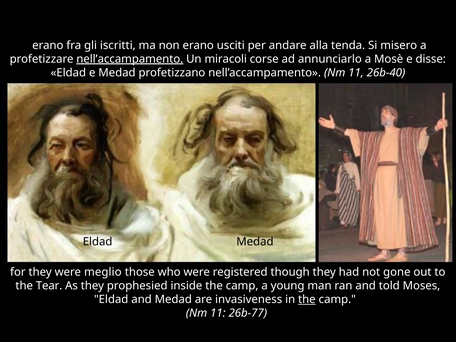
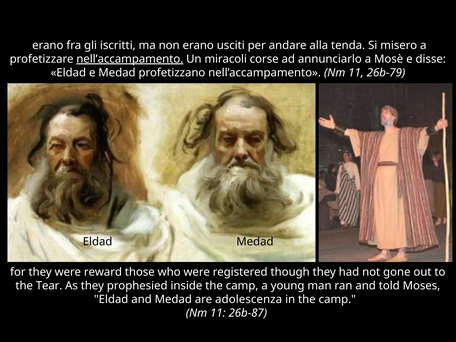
26b-40: 26b-40 -> 26b-79 (386, 73)
meglio: meglio -> reward (103, 272)
invasiveness: invasiveness -> adolescenza (249, 299)
the underline: present -> none (307, 299)
26b-77: 26b-77 -> 26b-87 (248, 313)
